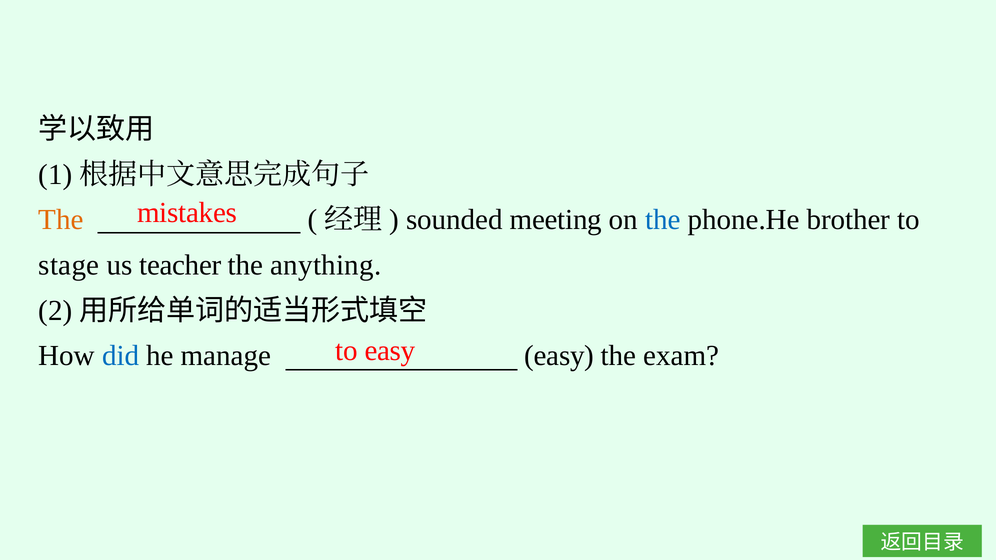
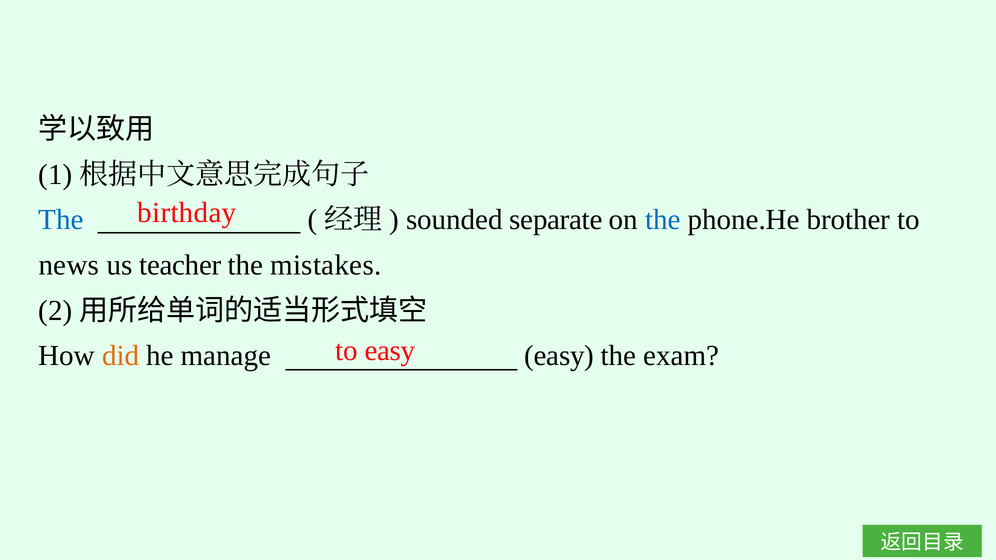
mistakes: mistakes -> birthday (187, 213)
The colour: orange -> blue (61, 220)
meeting: meeting -> separate (556, 220)
stage: stage -> news (69, 265)
anything: anything -> mistakes (326, 265)
did colour: blue -> orange (121, 356)
